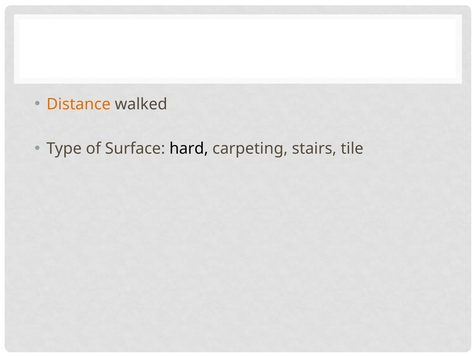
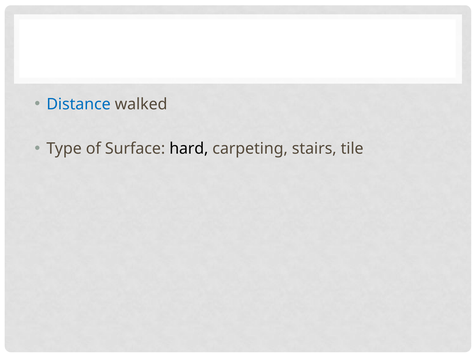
Distance colour: orange -> blue (79, 104)
